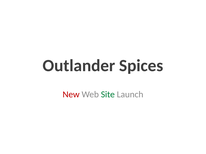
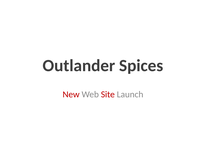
Site colour: green -> red (108, 95)
